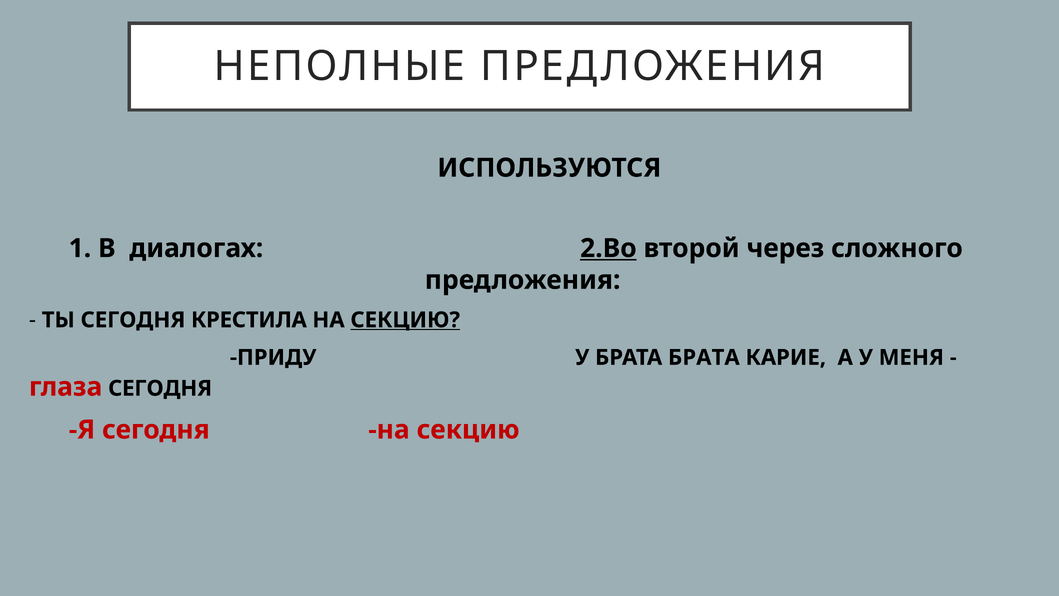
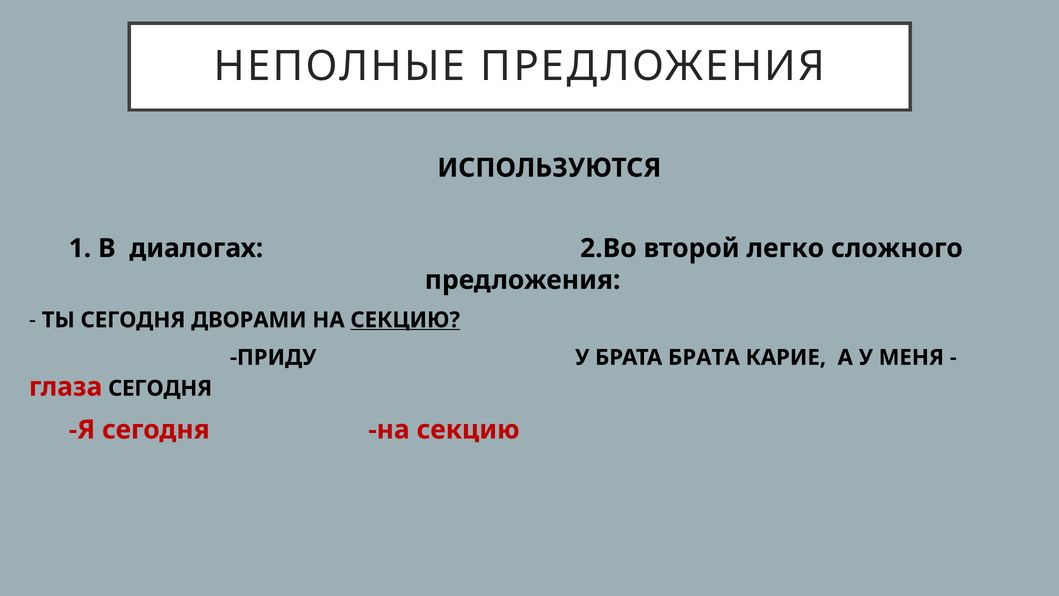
2.Во underline: present -> none (608, 248)
через: через -> легко (785, 248)
КРЕСТИЛА: КРЕСТИЛА -> ДВОРАМИ (249, 320)
